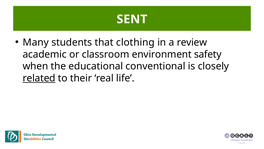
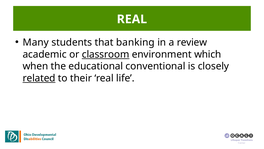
SENT: SENT -> REAL (132, 19)
clothing: clothing -> banking (135, 42)
classroom underline: none -> present (106, 54)
safety: safety -> which (208, 54)
